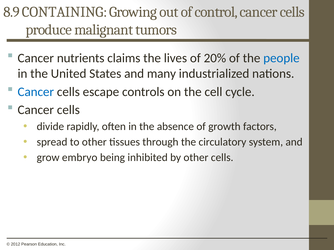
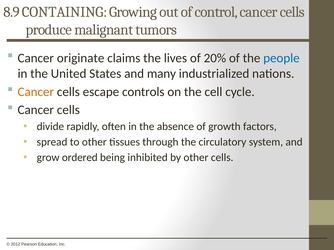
nutrients: nutrients -> originate (81, 58)
Cancer colour: blue -> orange (36, 92)
embryo: embryo -> ordered (80, 158)
